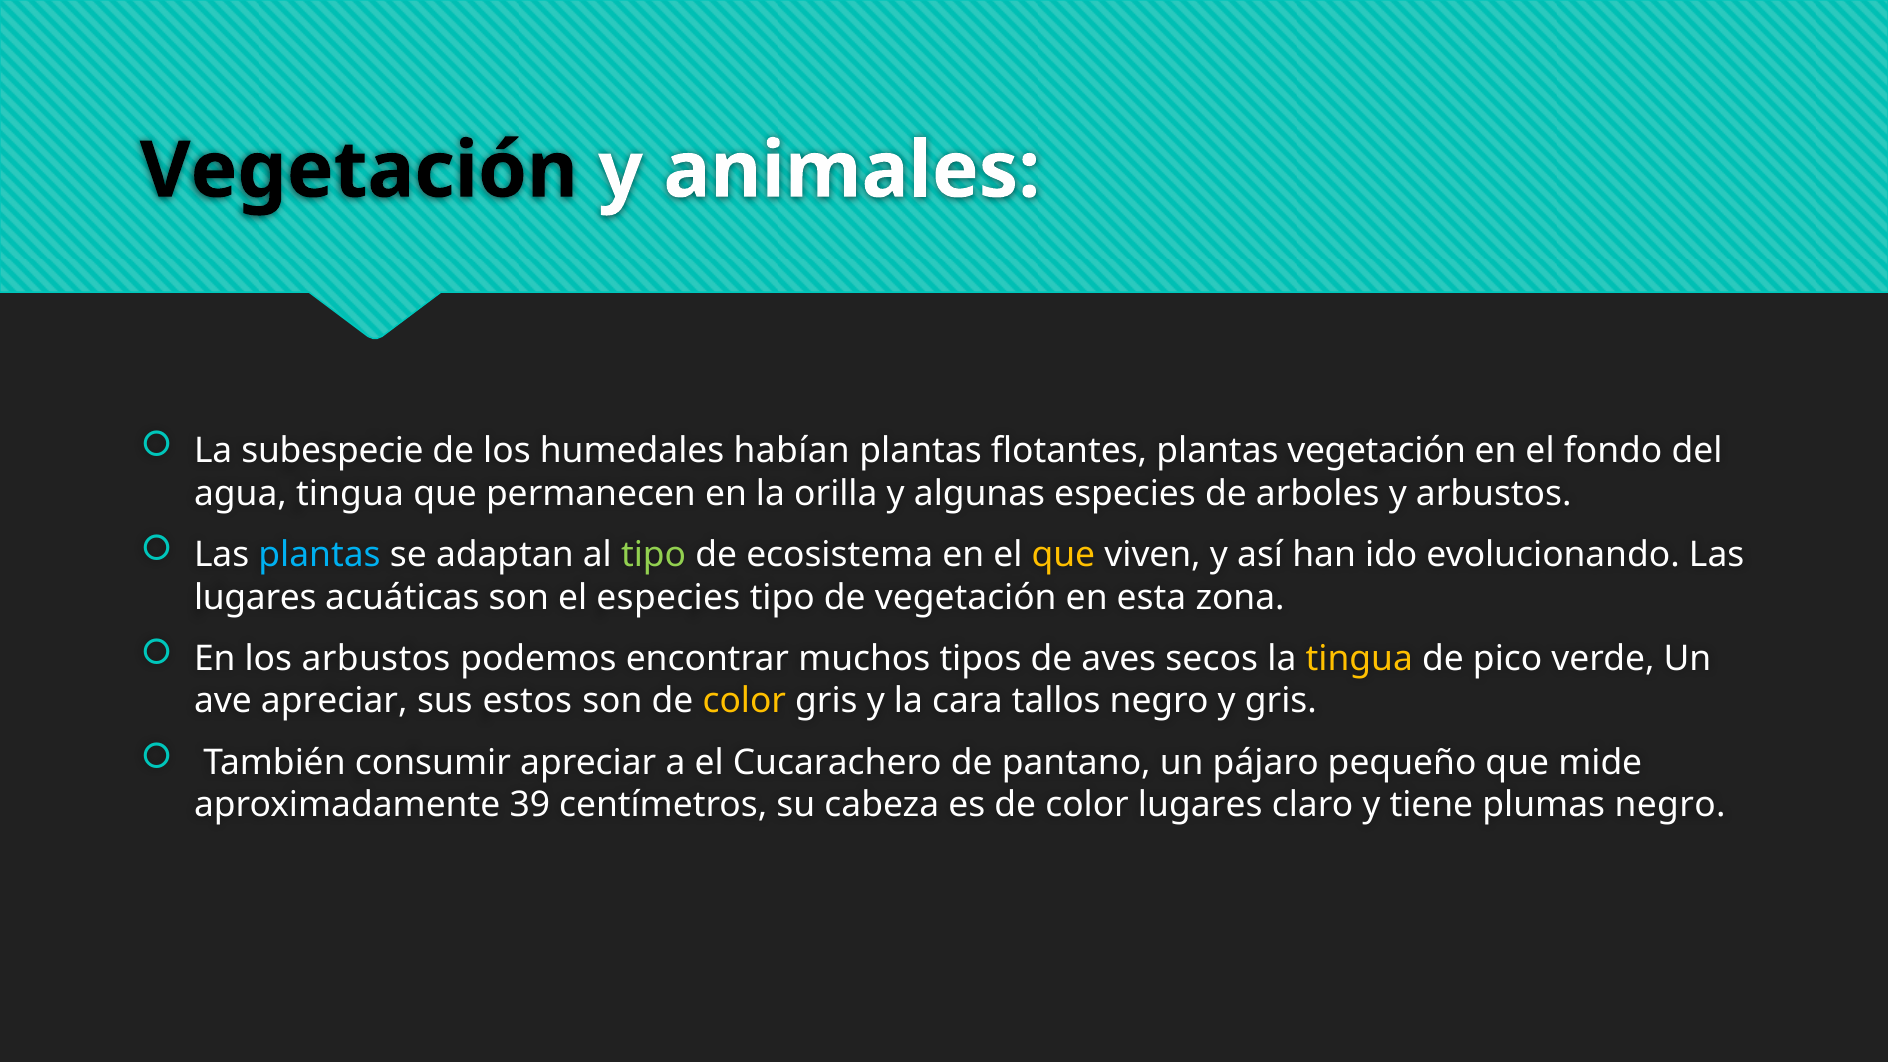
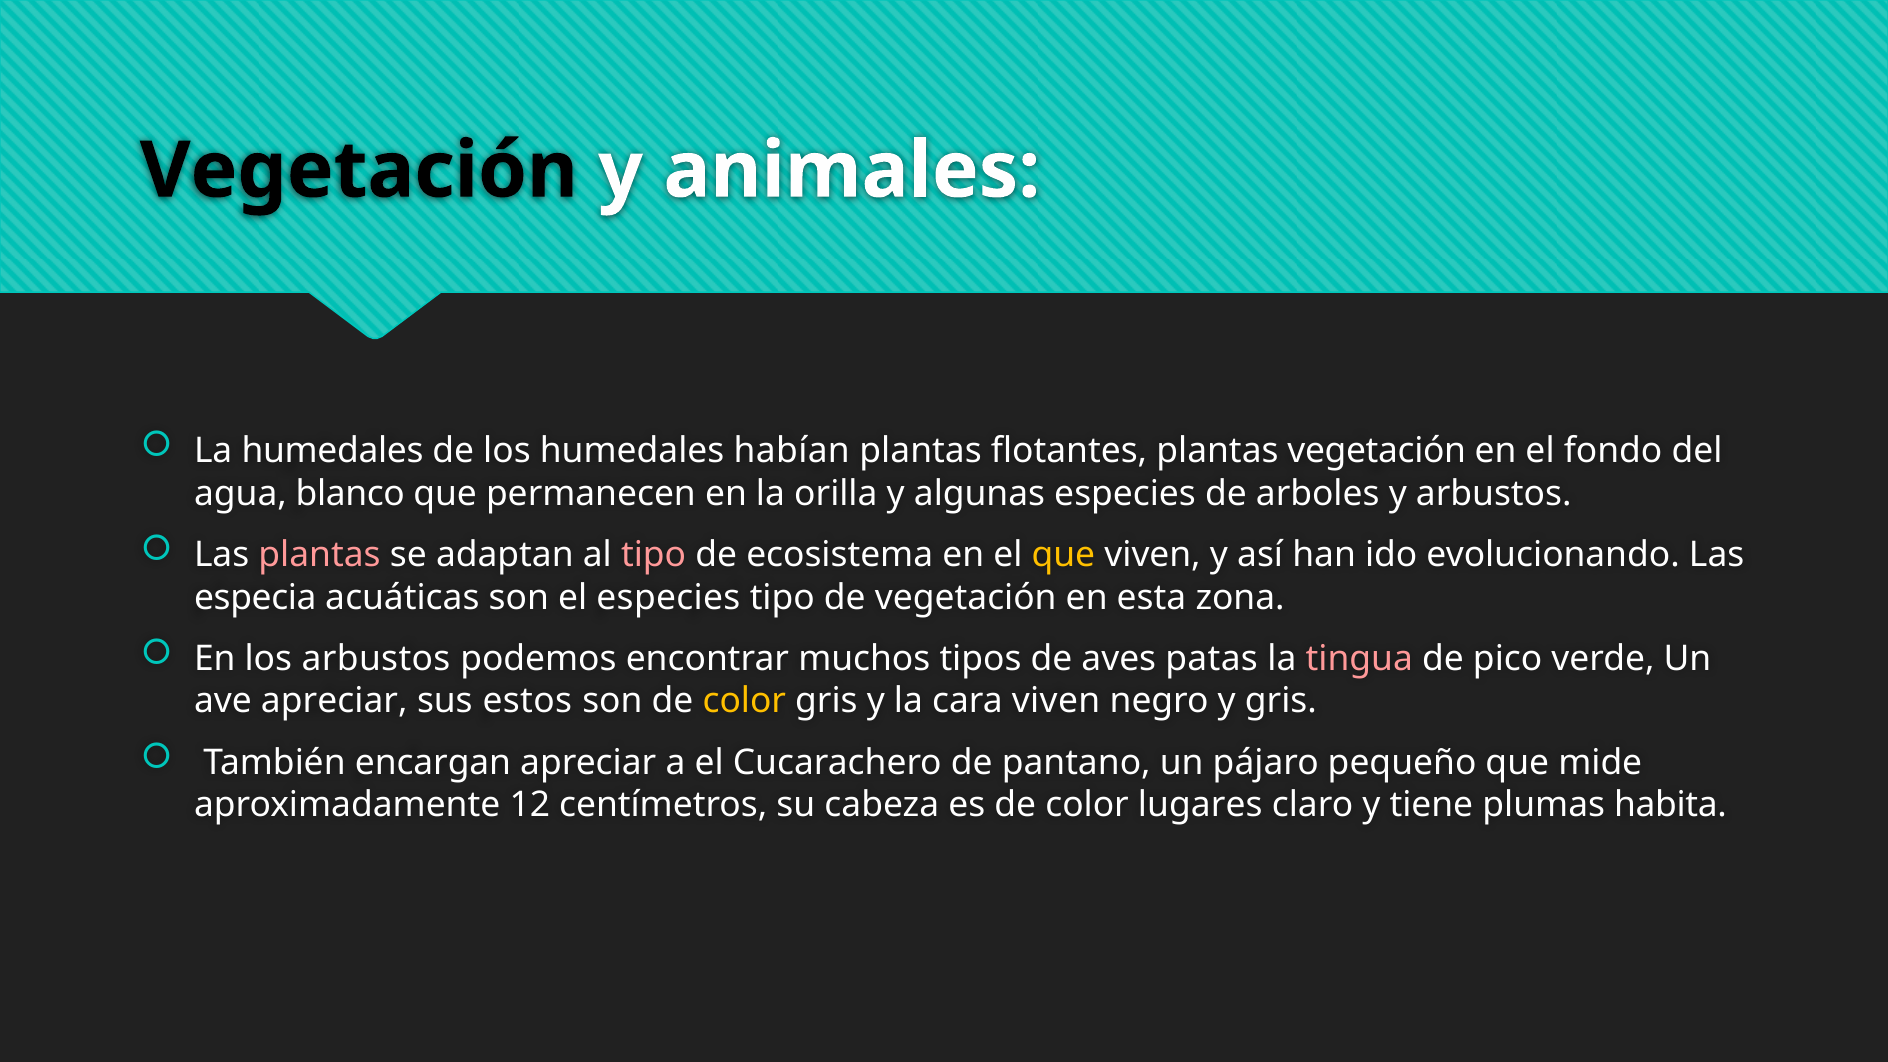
La subespecie: subespecie -> humedales (333, 451)
agua tingua: tingua -> blanco (350, 494)
plantas colour: light blue -> pink (320, 555)
tipo colour: light green -> pink (654, 555)
lugares: lugares -> especia (255, 597)
secos: secos -> patas (1212, 659)
tingua colour: yellow -> pink (1359, 659)
cara tallos: tallos -> viven (1056, 701)
consumir: consumir -> encargan (433, 763)
39: 39 -> 12 (530, 805)
plumas negro: negro -> habita (1670, 805)
